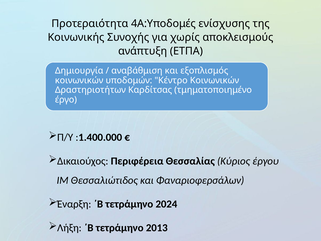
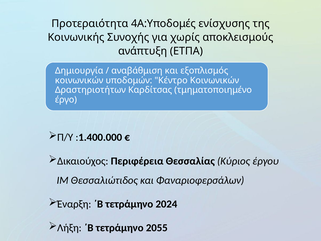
2013: 2013 -> 2055 (157, 228)
